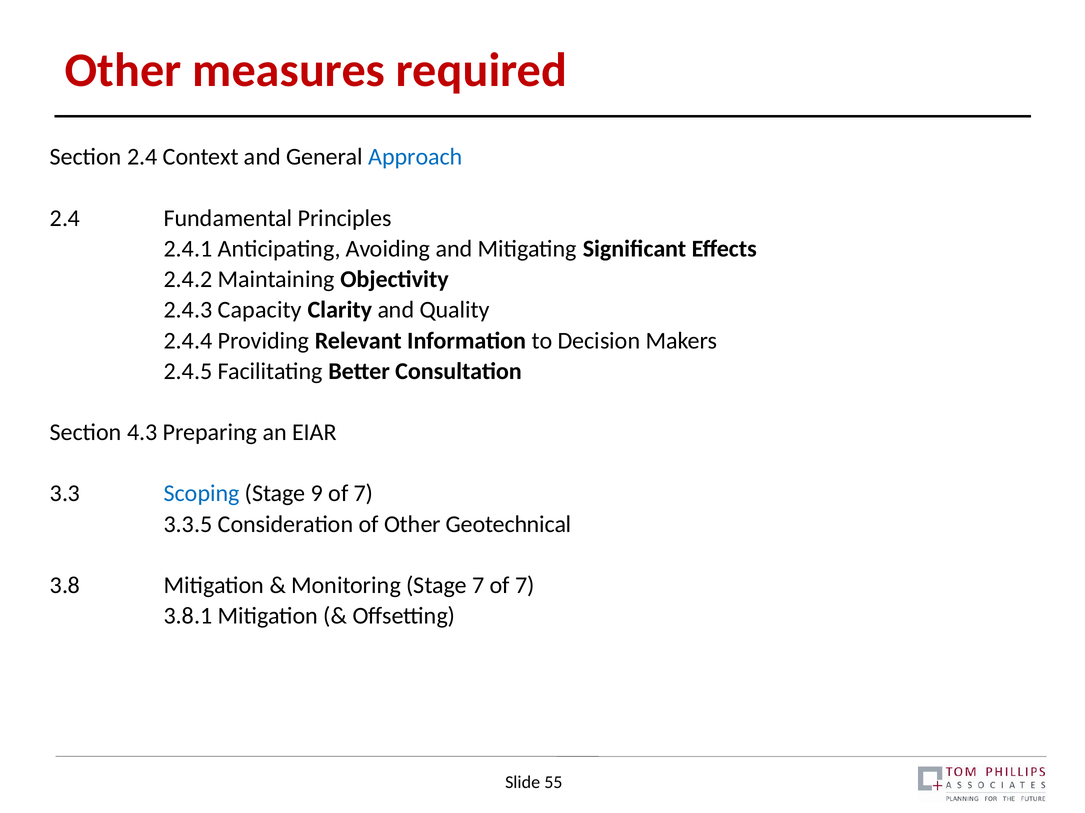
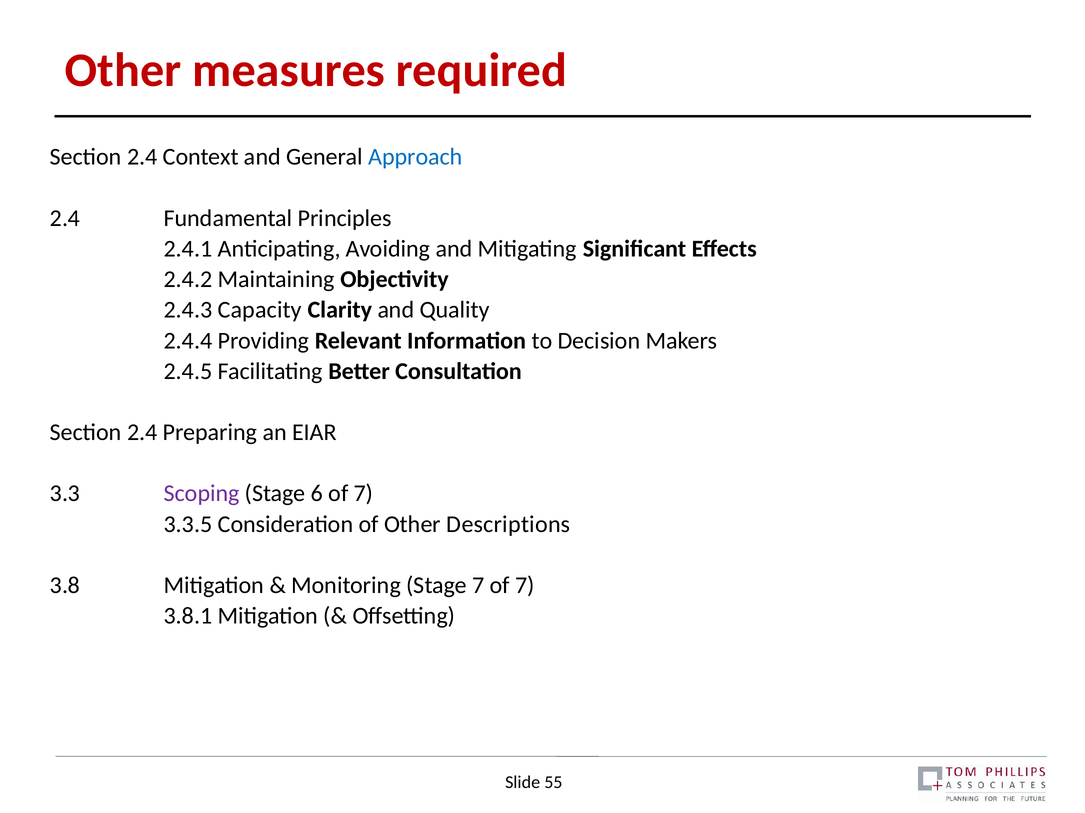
4.3: 4.3 -> 2.4 (142, 433)
Scoping colour: blue -> purple (202, 494)
9: 9 -> 6 (317, 494)
Geotechnical: Geotechnical -> Descriptions (508, 525)
